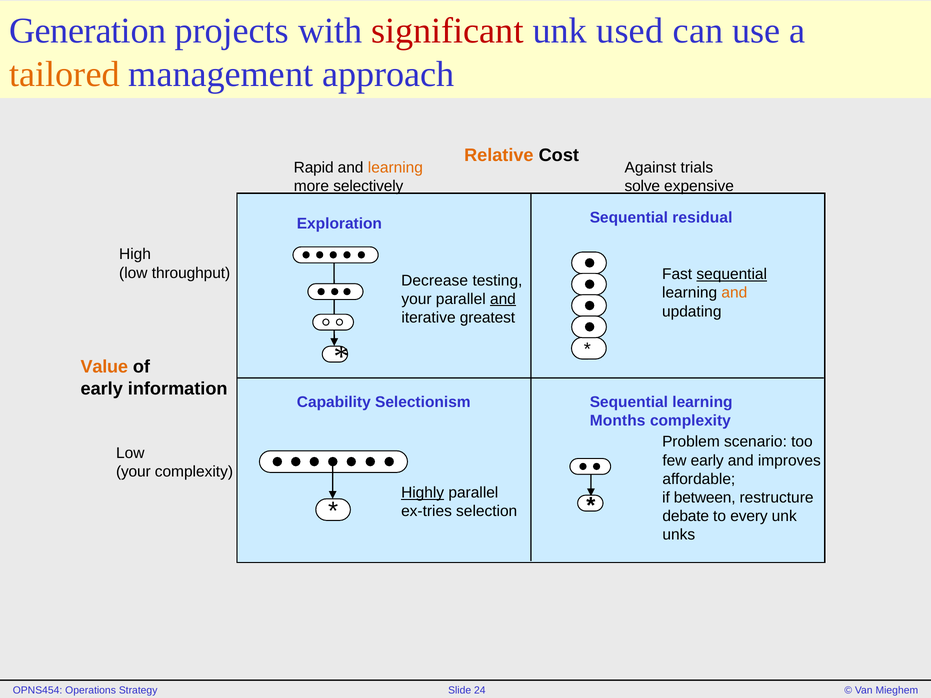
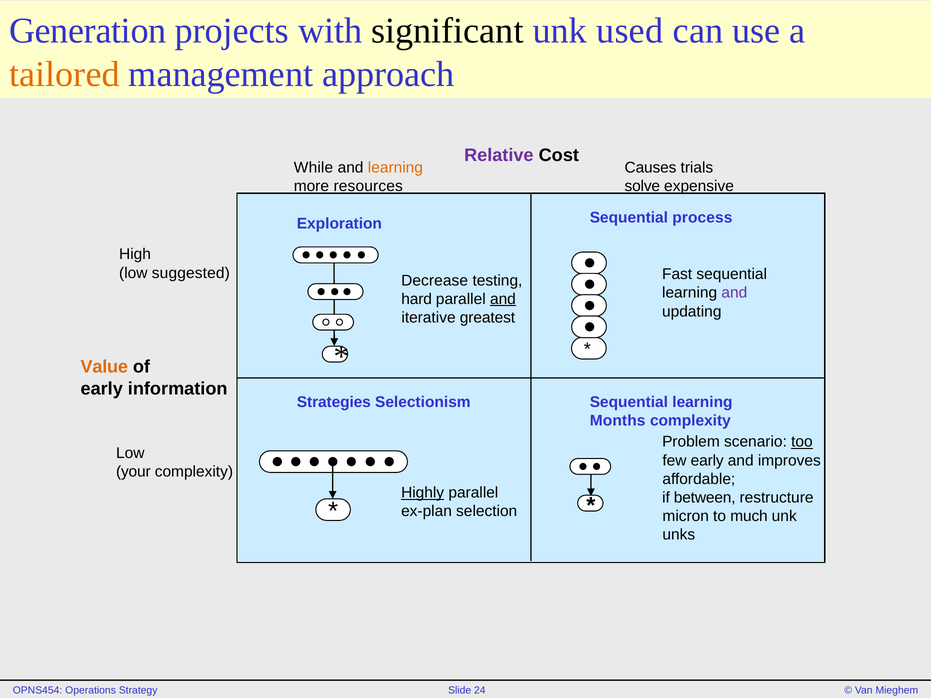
significant colour: red -> black (447, 31)
Relative colour: orange -> purple (499, 155)
Rapid: Rapid -> While (314, 168)
Against: Against -> Causes (651, 168)
selectively: selectively -> resources (368, 186)
residual: residual -> process (702, 218)
throughput: throughput -> suggested (191, 273)
sequential underline: present -> none (732, 274)
and colour: orange -> purple (734, 293)
your: your -> hard (417, 299)
Capability: Capability -> Strategies (334, 402)
too underline: none -> present (802, 442)
ex-tries: ex-tries -> ex-plan (427, 512)
debate: debate -> micron (686, 516)
every: every -> much (749, 516)
